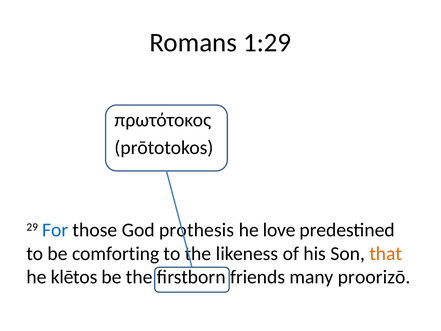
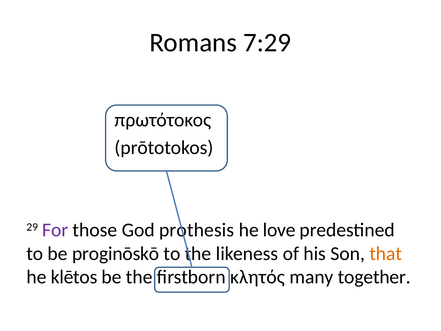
1:29: 1:29 -> 7:29 (267, 43)
For colour: blue -> purple (55, 230)
comforting: comforting -> proginōskō (116, 253)
friends: friends -> κλητός (258, 277)
proorizō: proorizō -> together (374, 277)
